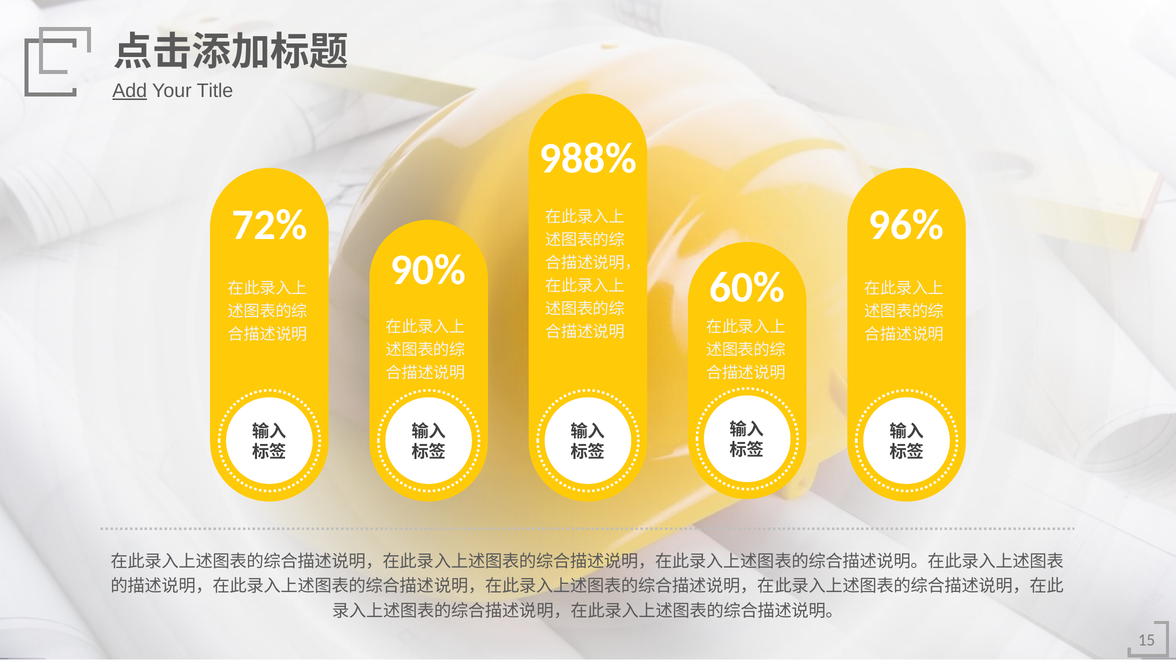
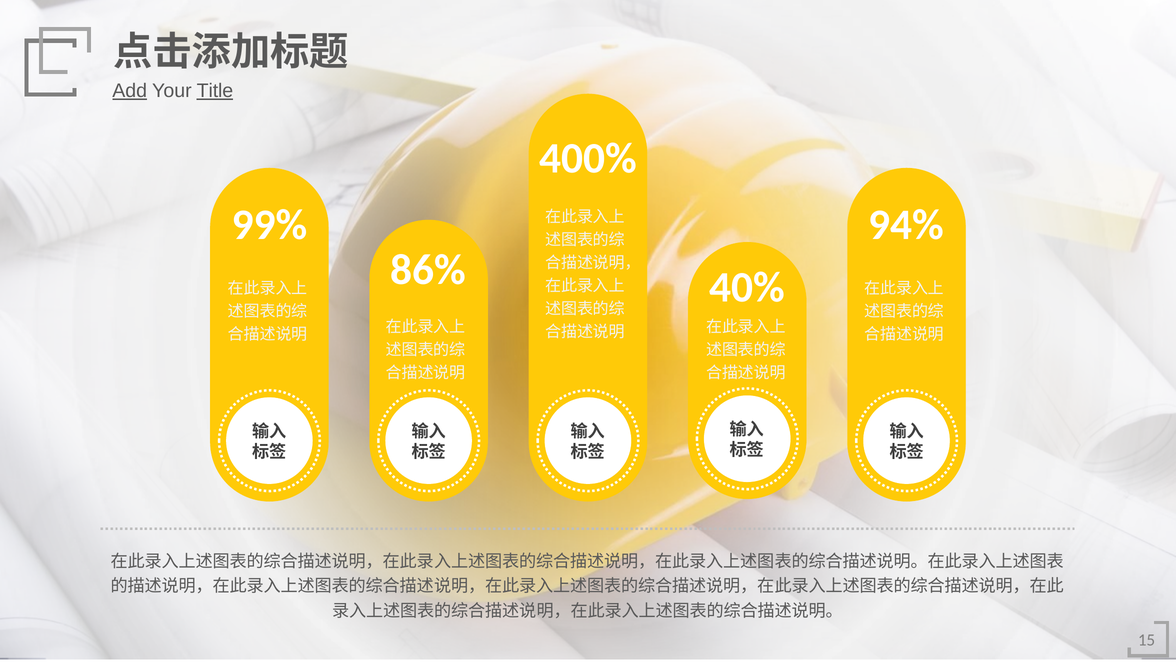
Title underline: none -> present (215, 91)
988%: 988% -> 400% (588, 158)
72%: 72% -> 99% (269, 225)
96%: 96% -> 94% (906, 225)
90%: 90% -> 86% (428, 270)
60%: 60% -> 40% (747, 287)
